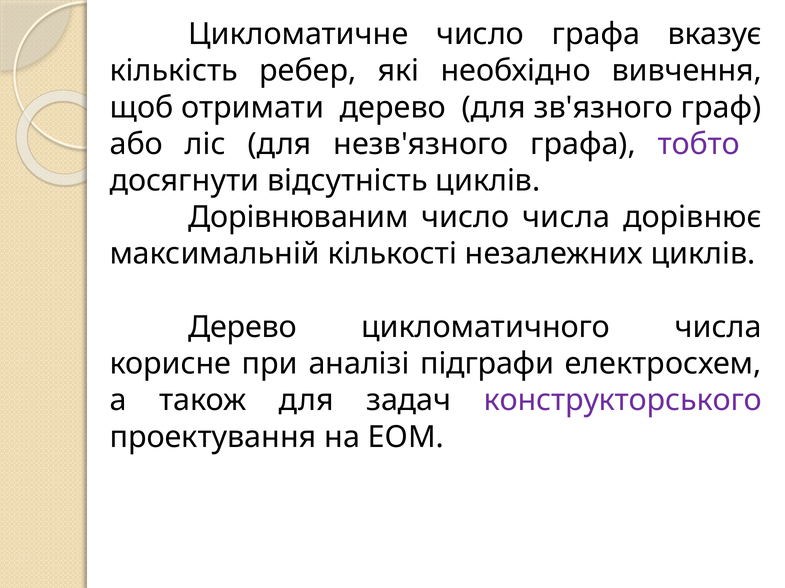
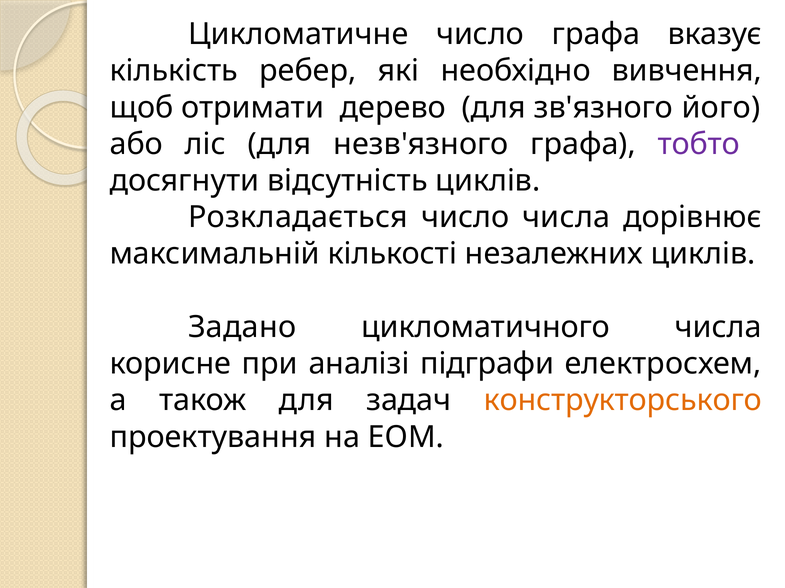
граф: граф -> його (721, 108)
Дорівнюваним: Дорівнюваним -> Розкладається (298, 218)
Дерево: Дерево -> Задано (242, 328)
конструкторського colour: purple -> orange (623, 401)
